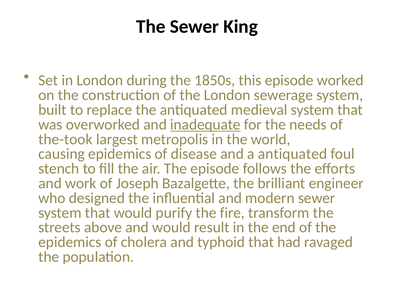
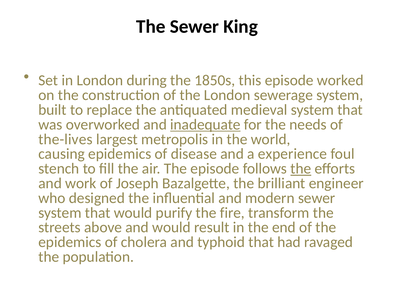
the-took: the-took -> the-lives (65, 139)
a antiquated: antiquated -> experience (293, 154)
the underline: none -> present (301, 169)
